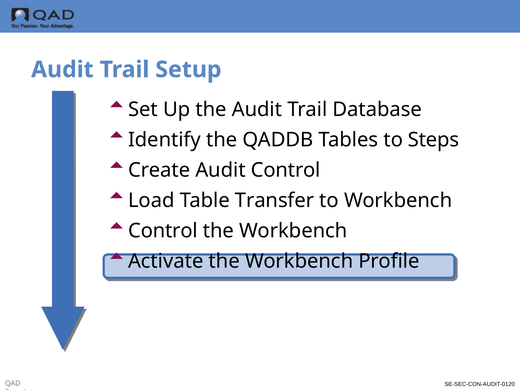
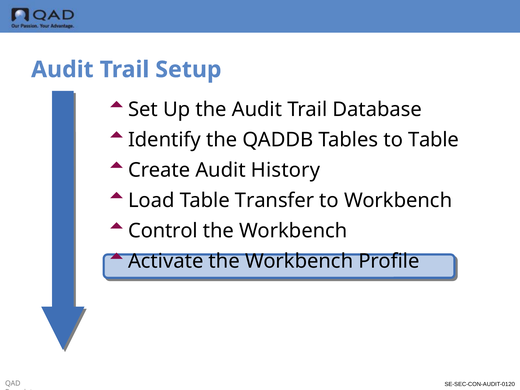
to Steps: Steps -> Table (433, 140)
Audit Control: Control -> History (286, 170)
